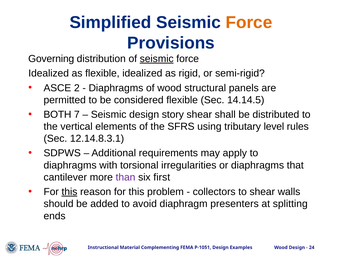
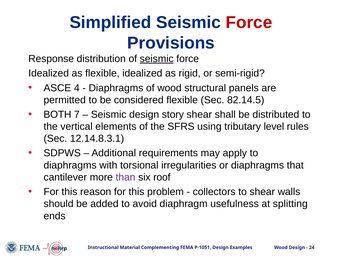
Force colour: orange -> red (249, 22)
Governing: Governing -> Response (51, 59)
2: 2 -> 4 (77, 88)
14.14.5: 14.14.5 -> 82.14.5 (246, 100)
first: first -> roof (162, 177)
this underline: present -> none (69, 192)
presenters: presenters -> usefulness (235, 204)
